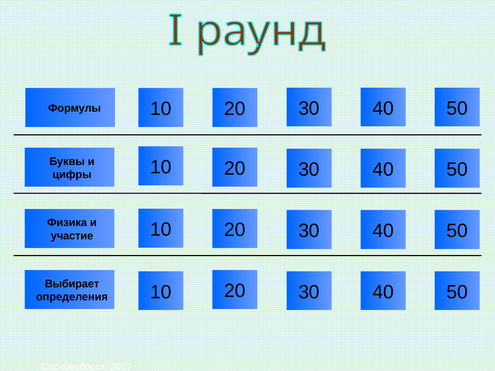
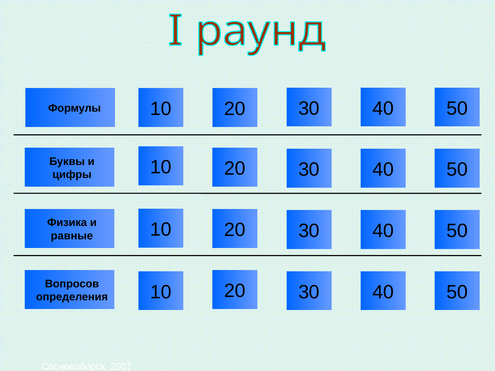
участие: участие -> равные (72, 236)
Выбирает: Выбирает -> Вопросов (72, 284)
